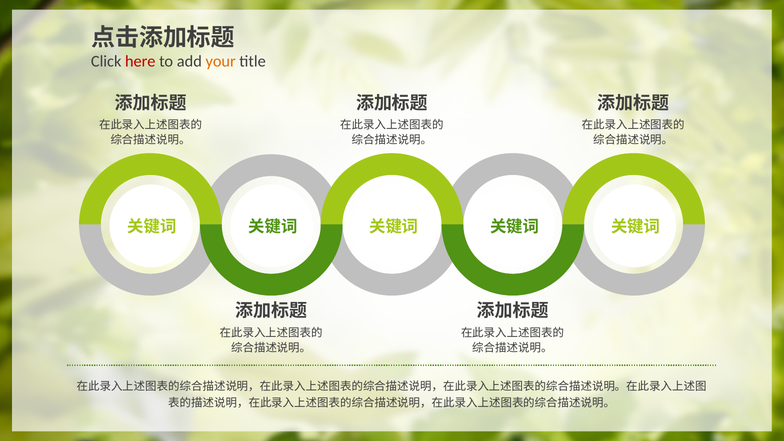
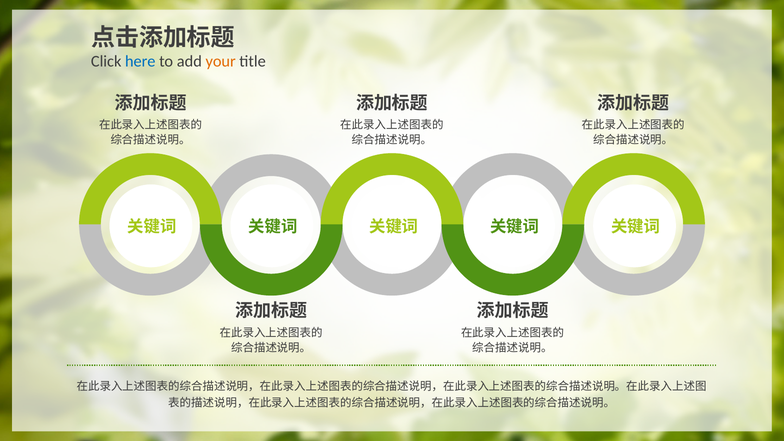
here colour: red -> blue (140, 61)
